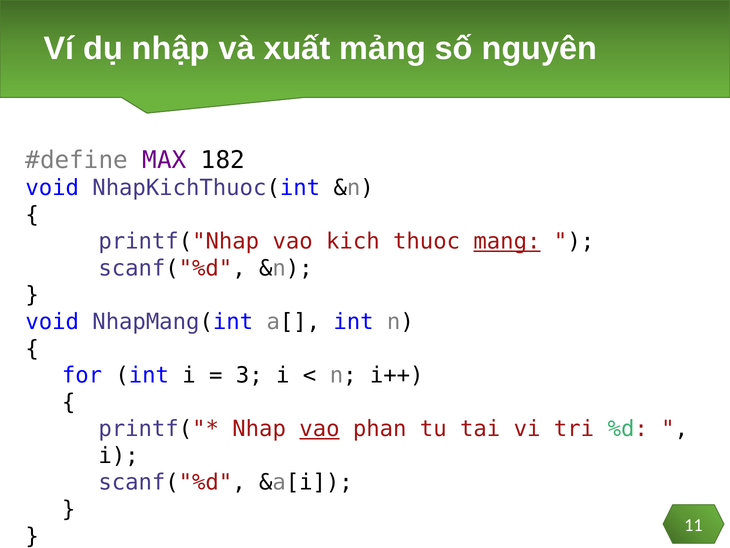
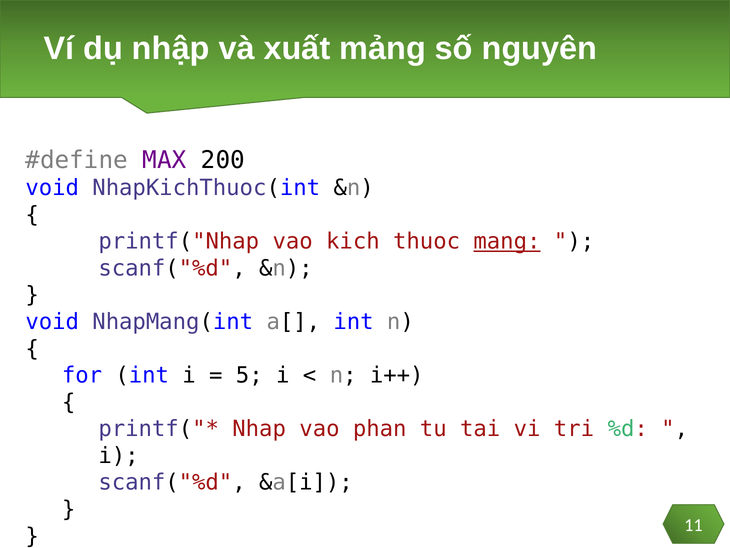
182: 182 -> 200 (223, 160)
3: 3 -> 5 (249, 375)
vao underline: present -> none (319, 429)
